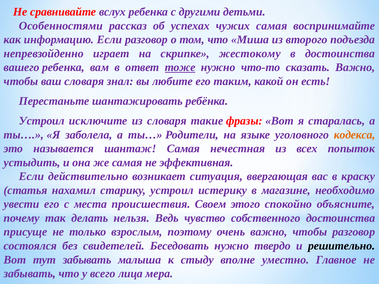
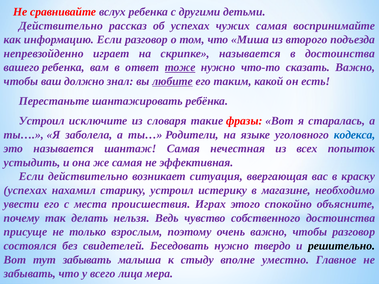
Особенностями: Особенностями -> Действительно (61, 26)
скрипке жестокому: жестокому -> называется (250, 54)
ваш словаря: словаря -> должно (84, 81)
любите underline: none -> present (173, 81)
кодекса colour: orange -> blue (355, 135)
статья: статья -> успехах (25, 190)
Своем: Своем -> Играх (210, 204)
